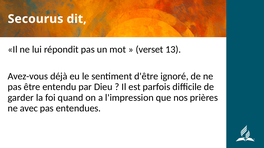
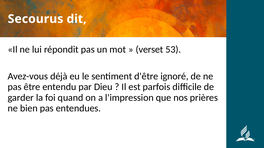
13: 13 -> 53 (173, 50)
avec: avec -> bien (29, 109)
